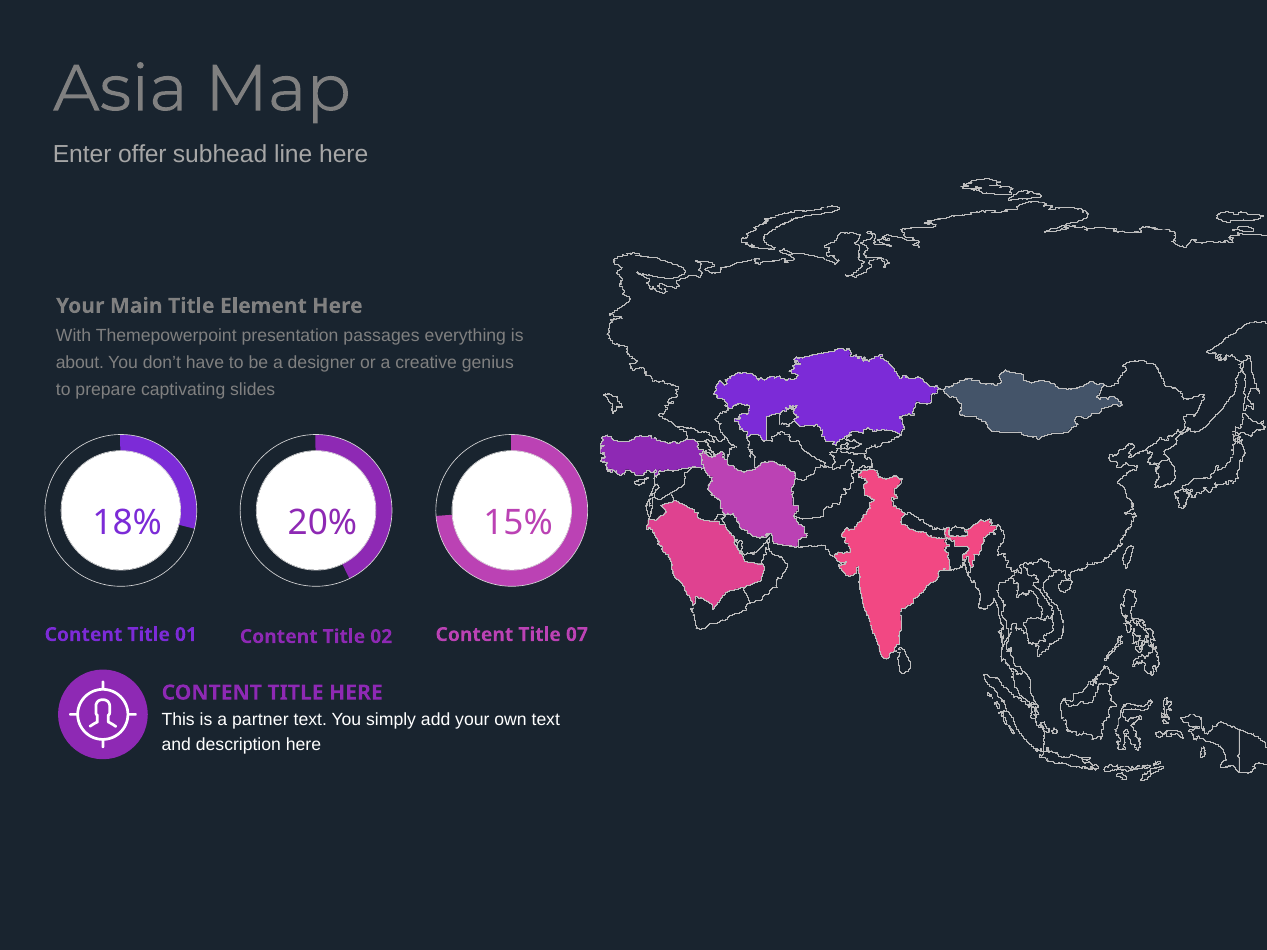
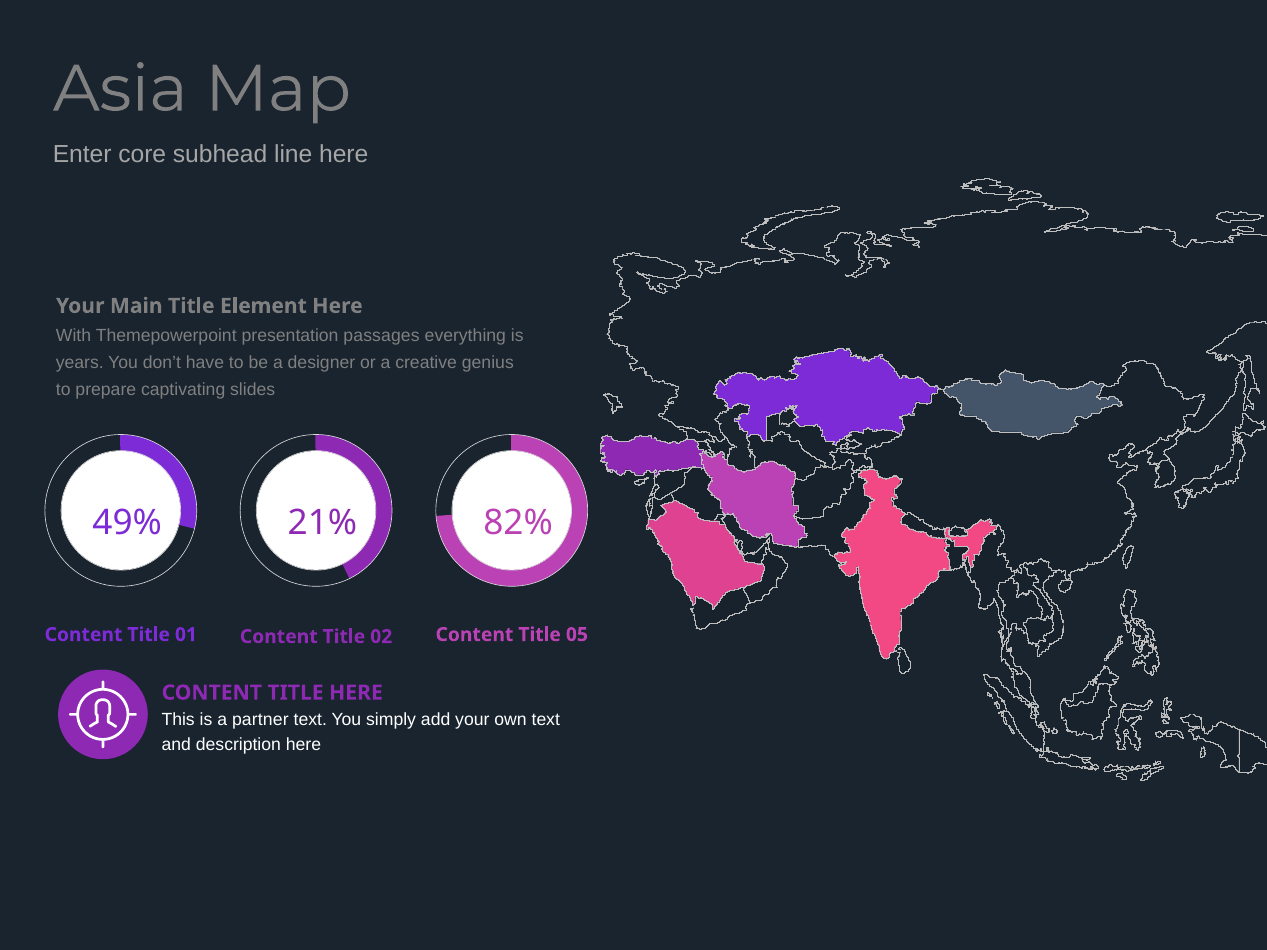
offer: offer -> core (142, 155)
about: about -> years (80, 363)
18%: 18% -> 49% (127, 523)
20%: 20% -> 21% (322, 523)
15%: 15% -> 82% (518, 523)
07: 07 -> 05 (577, 635)
